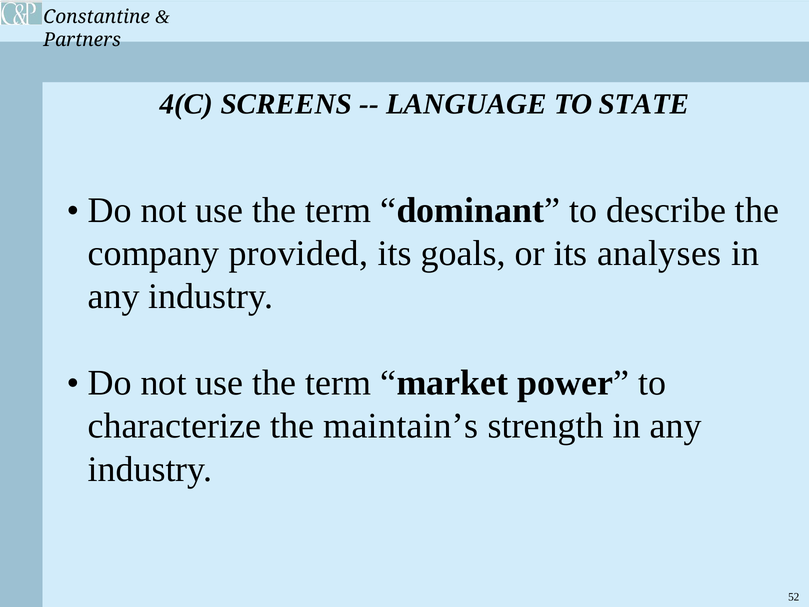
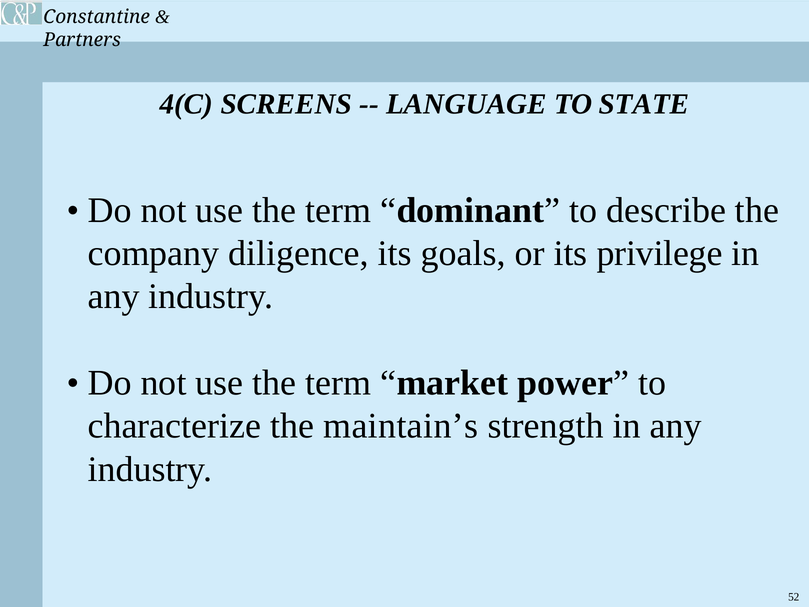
provided: provided -> diligence (299, 253)
analyses: analyses -> privilege (659, 253)
